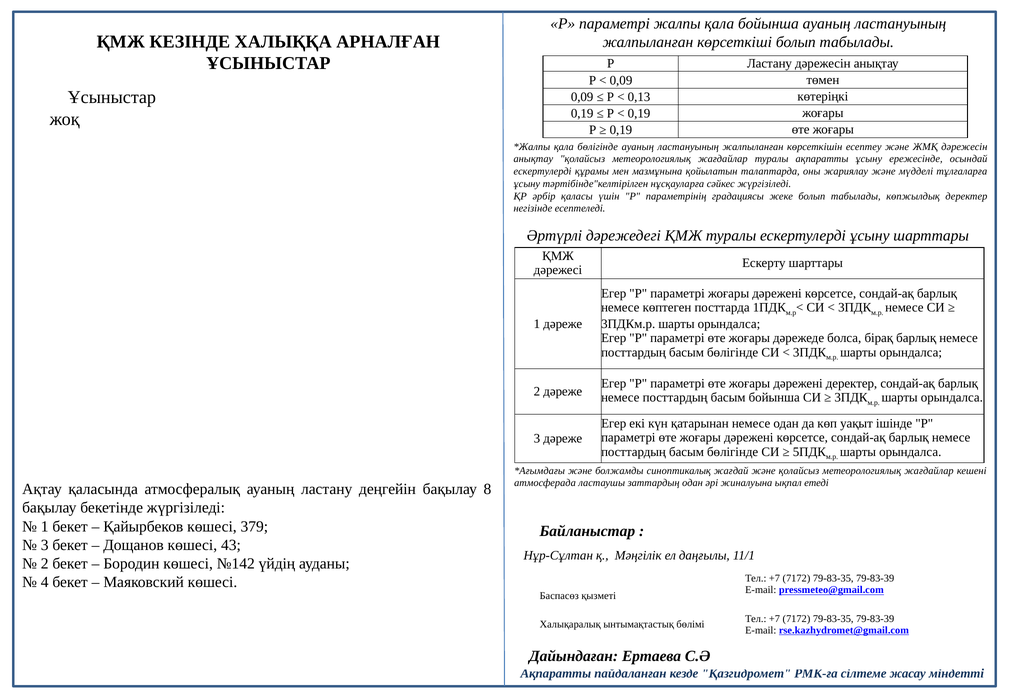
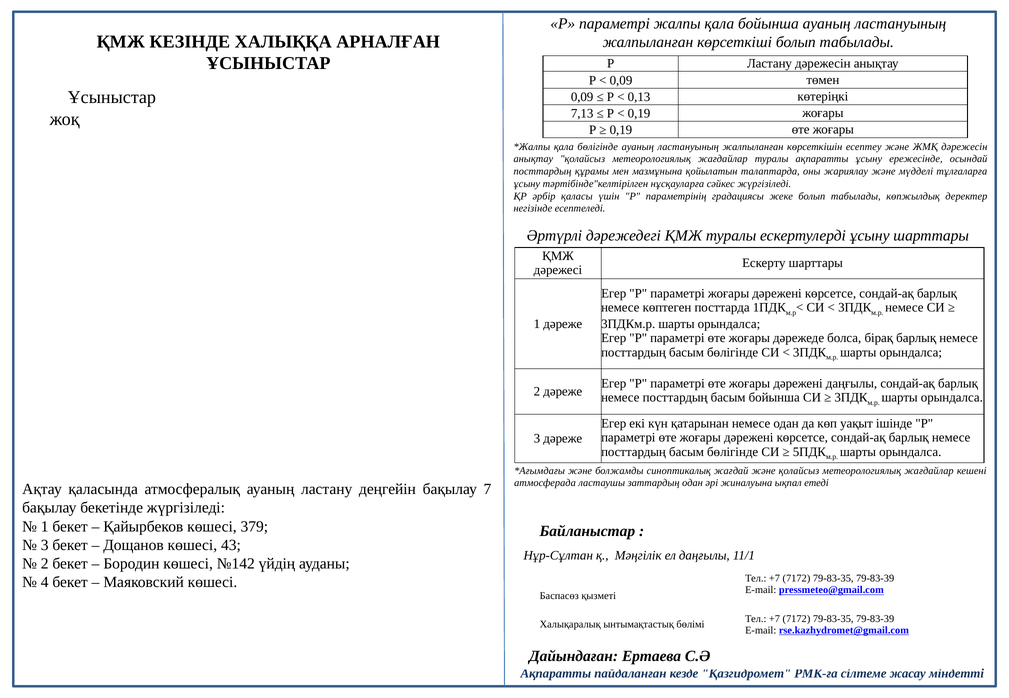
0,19: 0,19 -> 7,13 (582, 114)
ескертулерді: ескертулерді -> посттардың (543, 171)
дәрежені деректер: деректер -> даңғылы (852, 384)
8: 8 -> 7 (487, 490)
